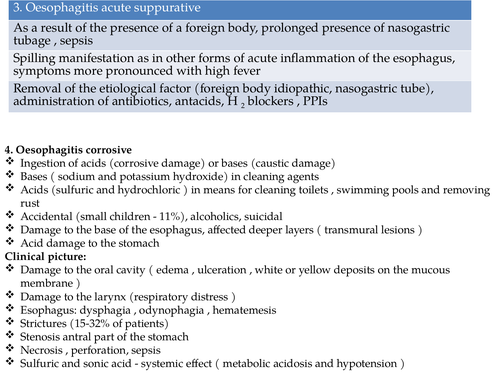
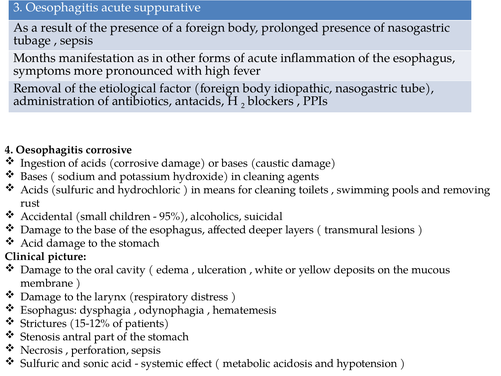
Spilling: Spilling -> Months (35, 58)
11%: 11% -> 95% (174, 216)
15-32%: 15-32% -> 15-12% (90, 323)
